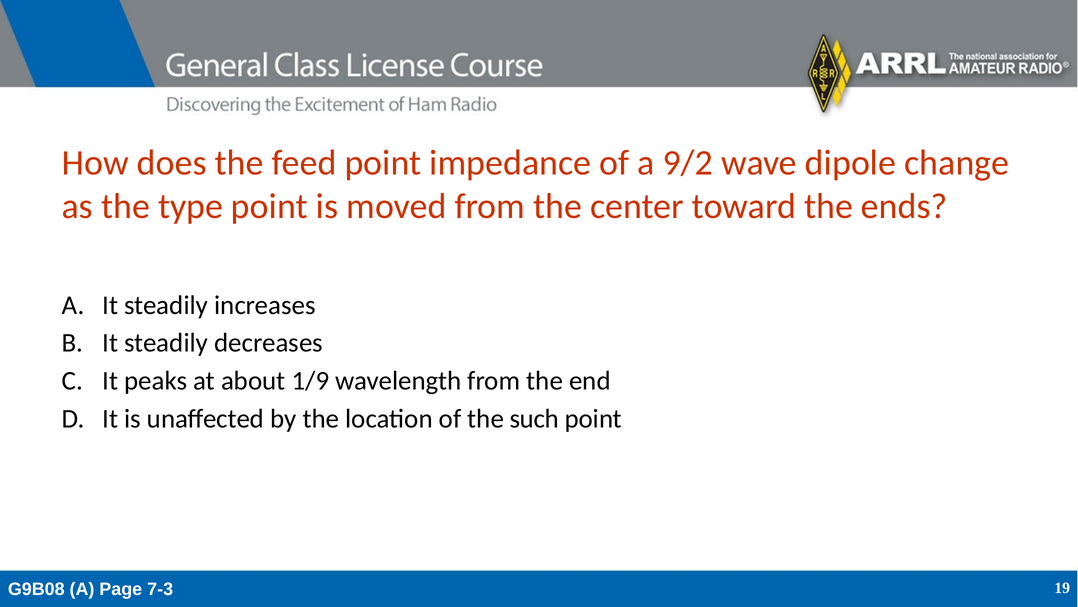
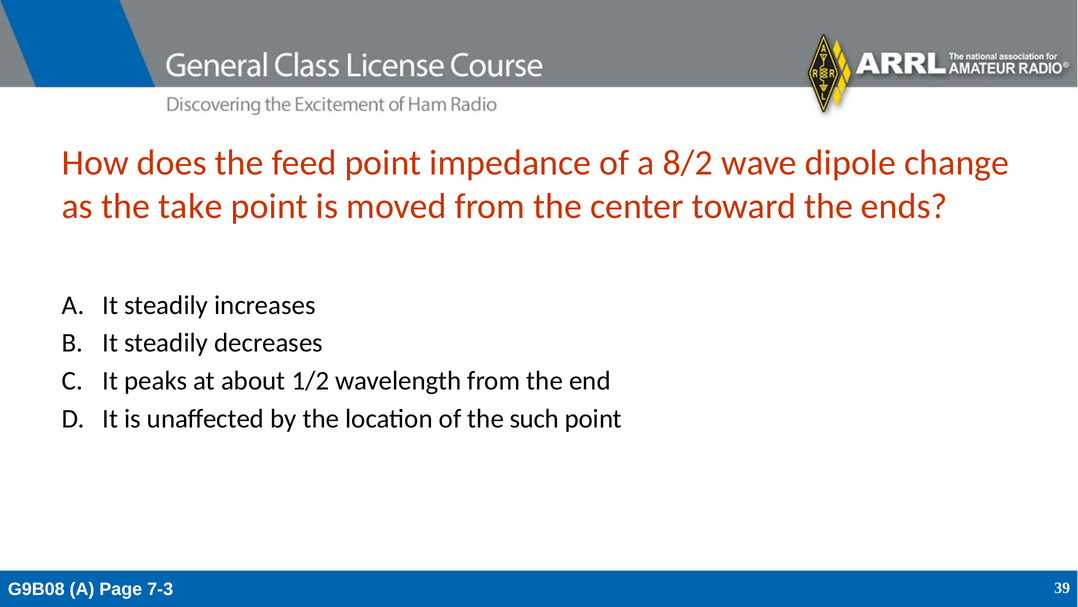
9/2: 9/2 -> 8/2 (688, 163)
type: type -> take (190, 206)
1/9: 1/9 -> 1/2 (310, 380)
19: 19 -> 39 (1062, 587)
